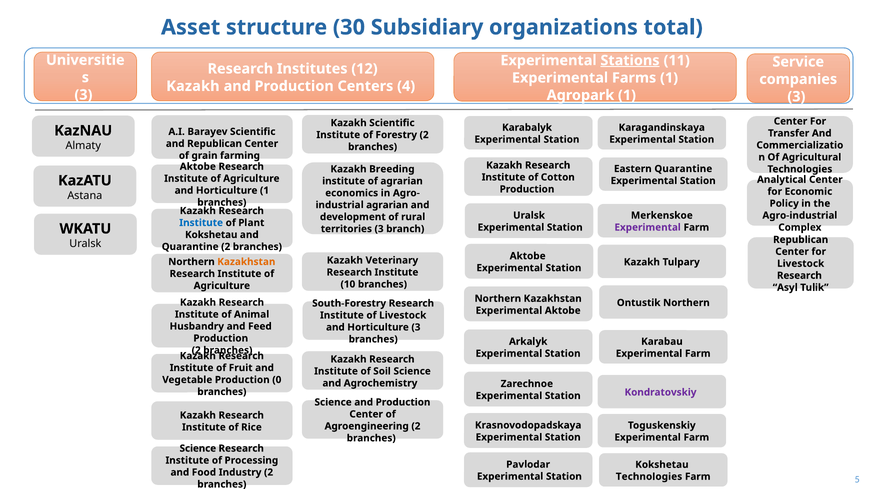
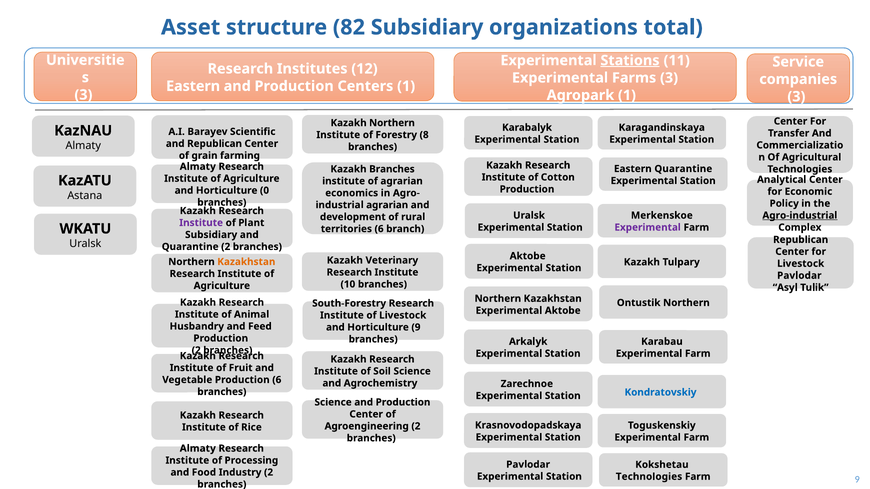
30: 30 -> 82 (349, 27)
Farms 1: 1 -> 3 (669, 78)
Kazakh: Kazakh -> Eastern (193, 86)
Centers 4: 4 -> 1 (406, 86)
Kazakh Scientific: Scientific -> Northern (392, 123)
Forestry 2: 2 -> 8 (424, 135)
Aktobe: Aktobe -> Almaty (198, 167)
Kazakh Breeding: Breeding -> Branches (392, 169)
Horticulture 1: 1 -> 0 (264, 191)
Agro-industrial underline: none -> present (800, 216)
Institute colour: blue -> purple (201, 223)
territories 3: 3 -> 6 (379, 229)
Kokshetau: Kokshetau -> Subsidiary (211, 235)
Research: Research -> Pavlodar (799, 276)
Horticulture 3: 3 -> 9 (416, 327)
Production 0: 0 -> 6 (277, 380)
Kondratovskiy colour: purple -> blue (661, 393)
Science: Science -> Almaty (198, 449)
Farm 5: 5 -> 9 (857, 480)
